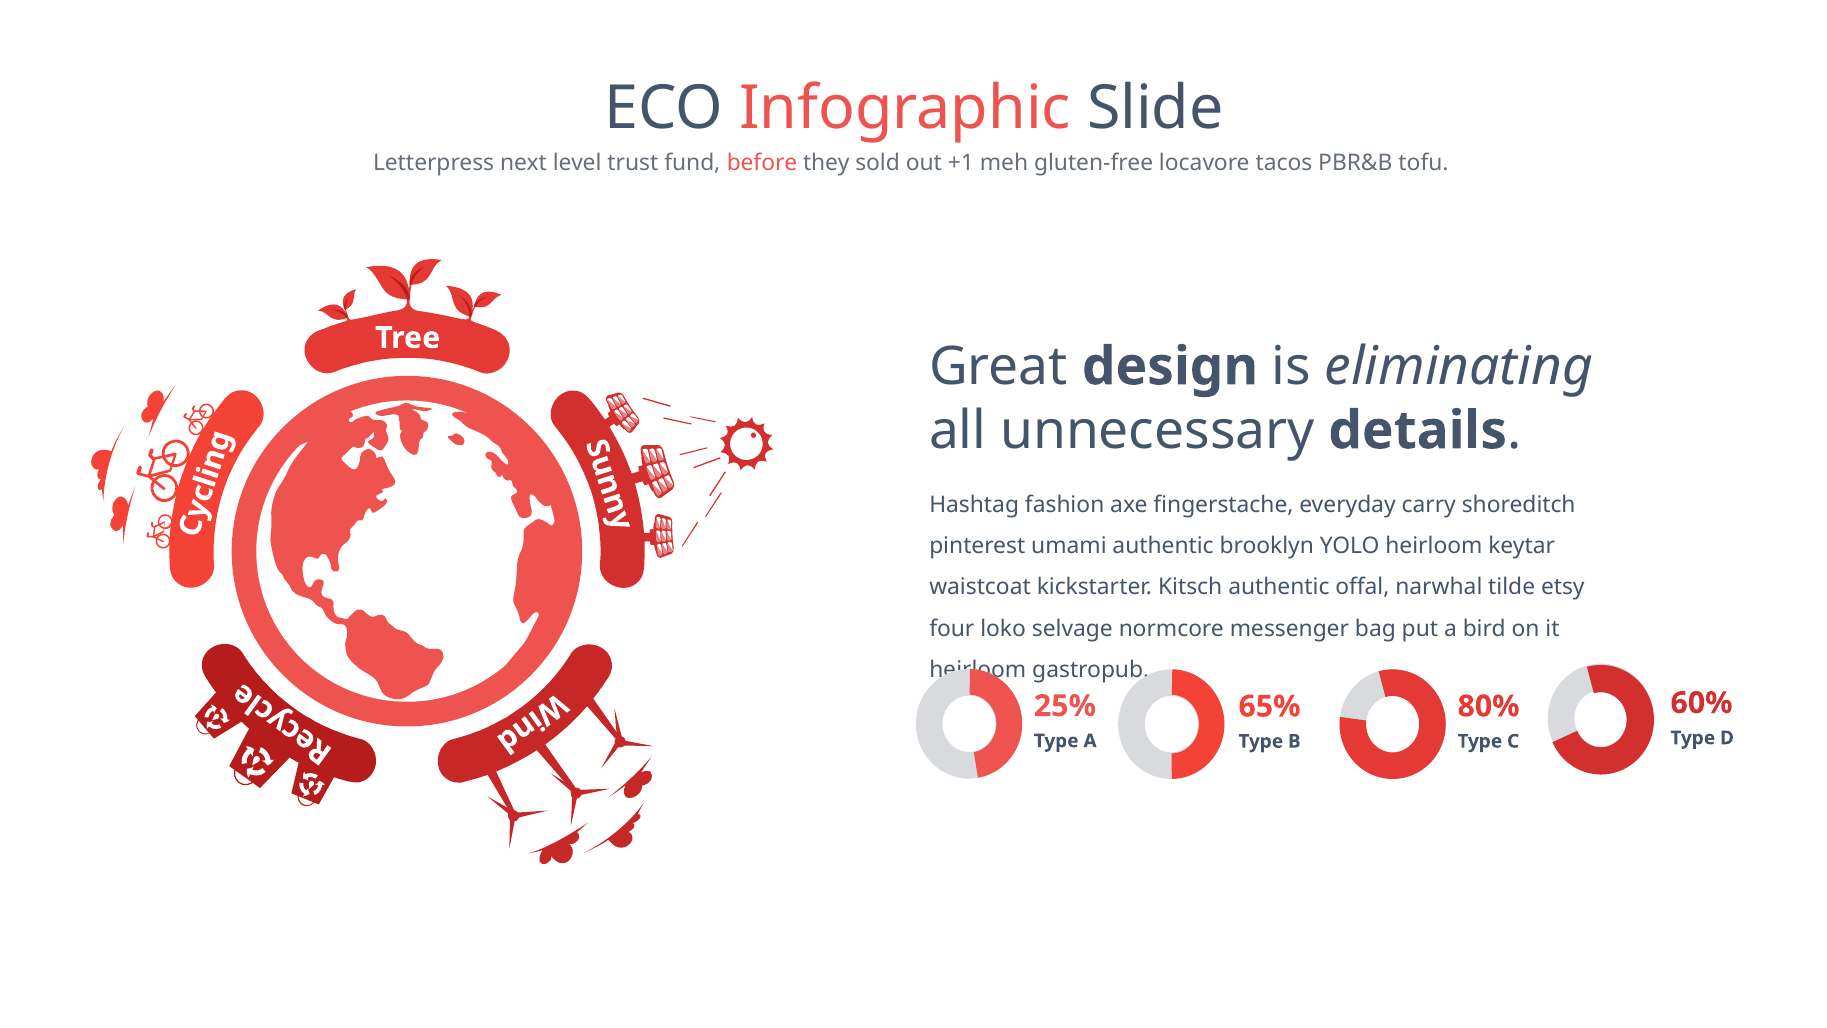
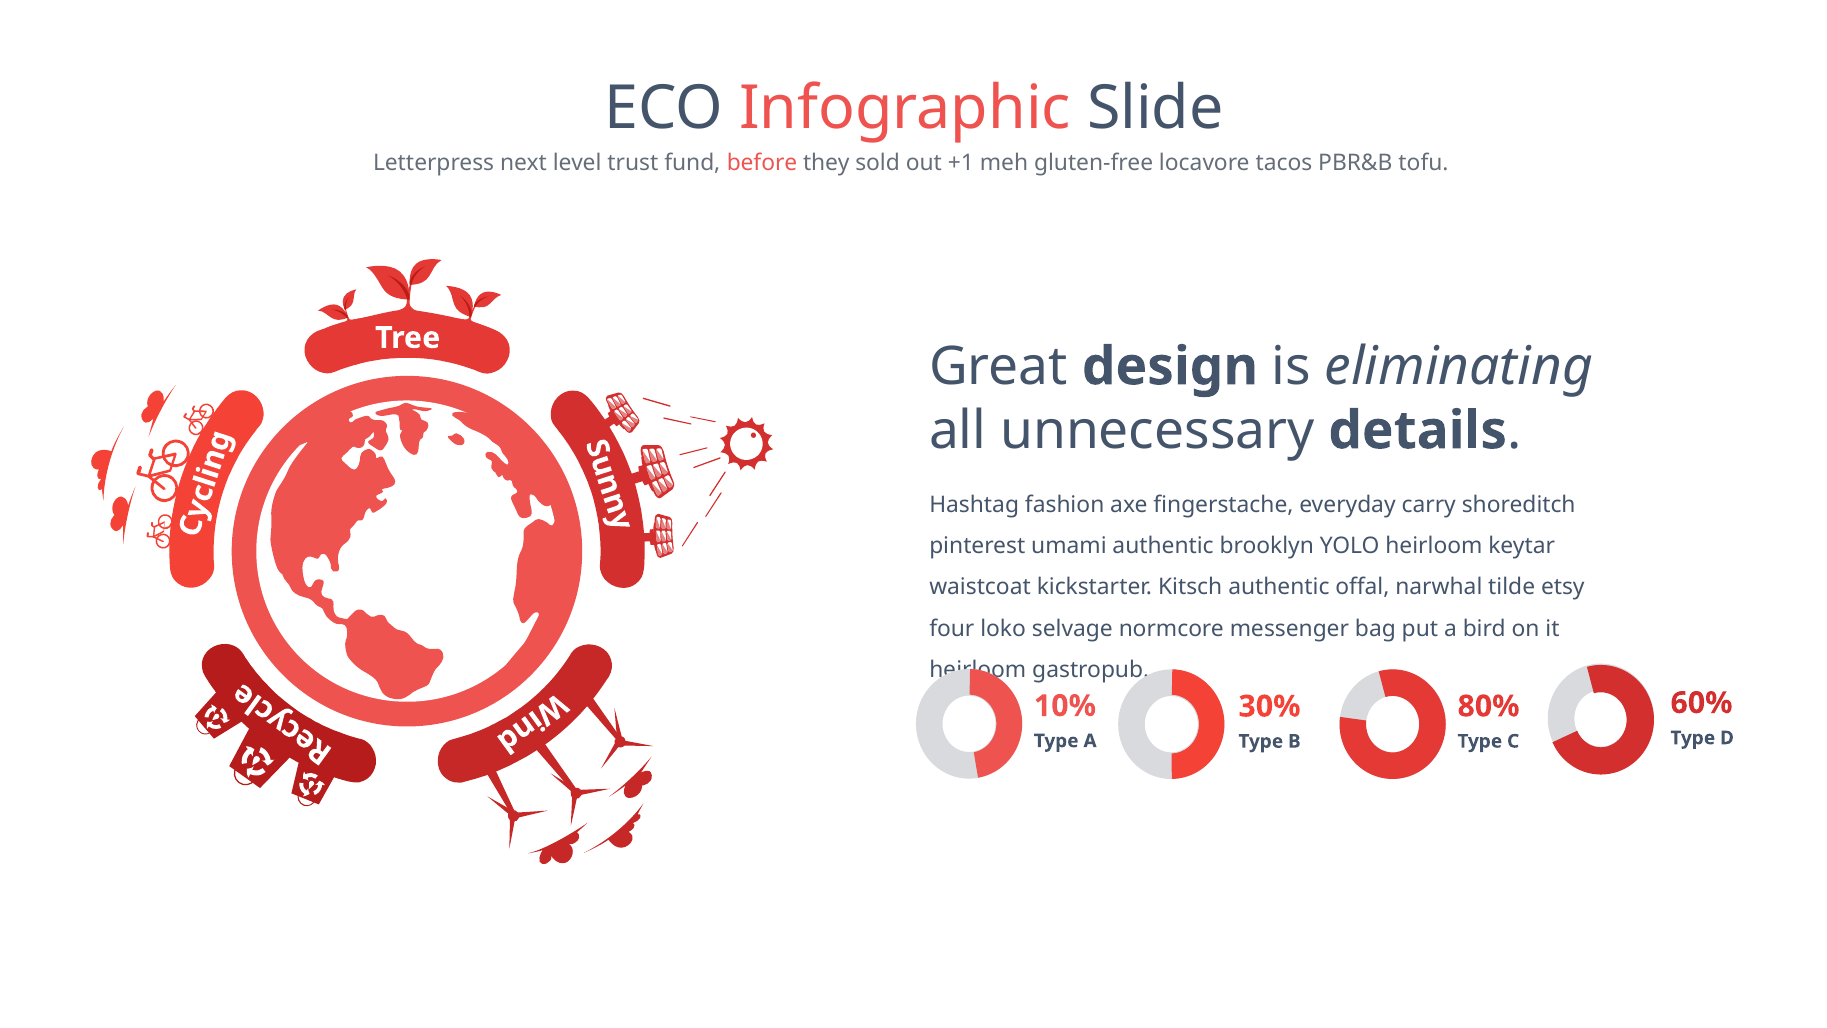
25%: 25% -> 10% (1065, 706)
65%: 65% -> 30% (1270, 706)
